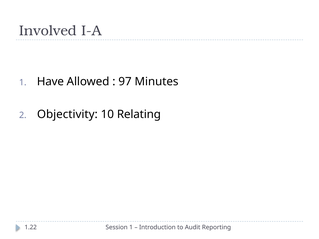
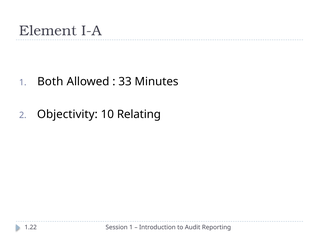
Involved: Involved -> Element (48, 31)
Have: Have -> Both (50, 82)
97: 97 -> 33 (125, 82)
